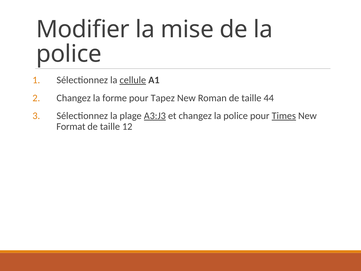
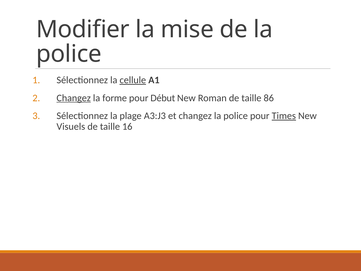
Changez underline: none -> present (74, 98)
Tapez: Tapez -> Début (163, 98)
44: 44 -> 86 (269, 98)
A3:J3 underline: present -> none (155, 116)
Format: Format -> Visuels (71, 127)
12: 12 -> 16 (127, 127)
